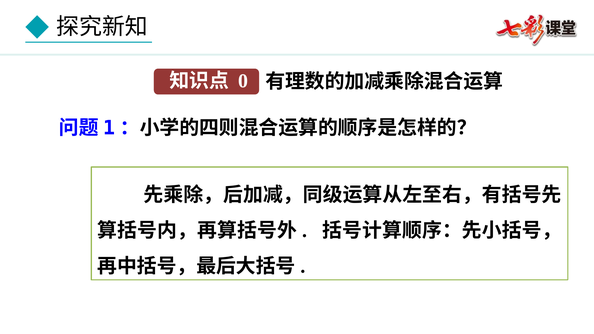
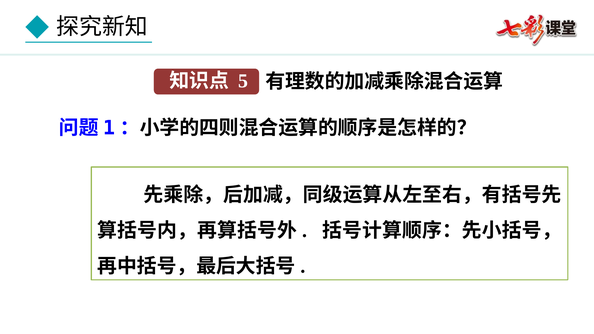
0: 0 -> 5 (243, 81)
